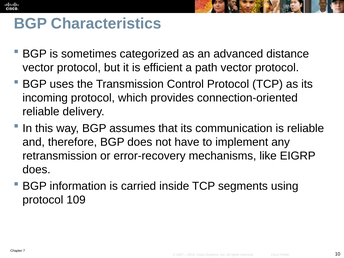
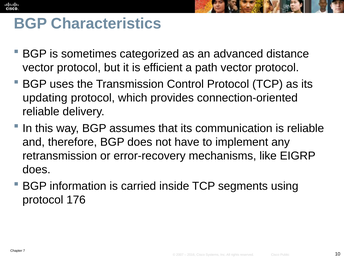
incoming: incoming -> updating (45, 98)
109: 109 -> 176 (76, 200)
